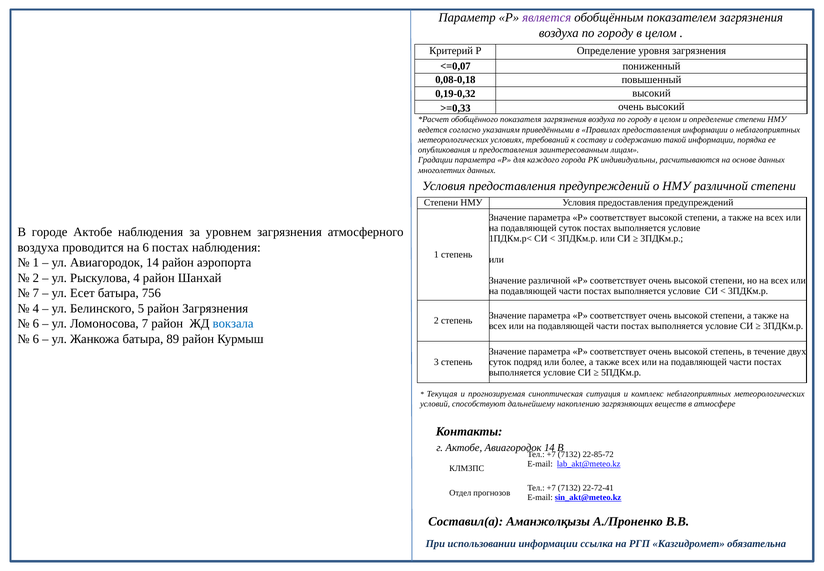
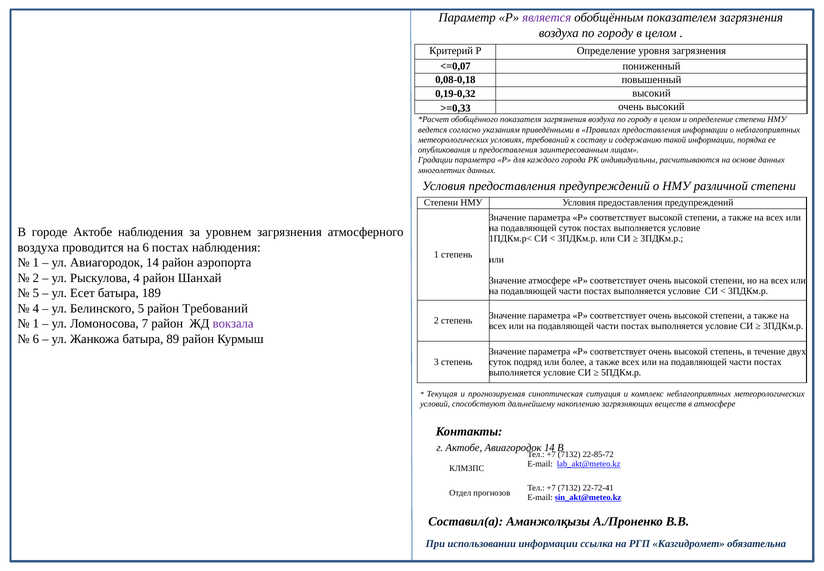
Значение различной: различной -> атмосфере (549, 280)
7: 7 -> 5 (36, 293)
756: 756 -> 189 (151, 293)
район Загрязнения: Загрязнения -> Требований (215, 308)
6: 6 -> 1 (36, 323)
вокзала colour: blue -> purple (233, 323)
